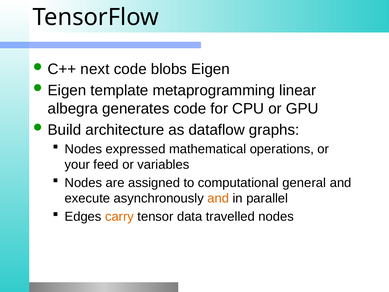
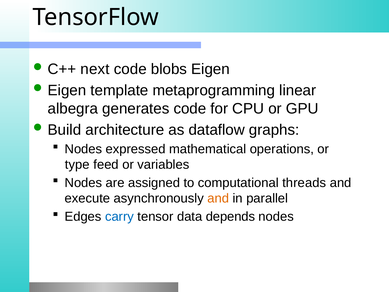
your: your -> type (77, 165)
general: general -> threads (304, 183)
carry colour: orange -> blue (119, 216)
travelled: travelled -> depends (230, 216)
